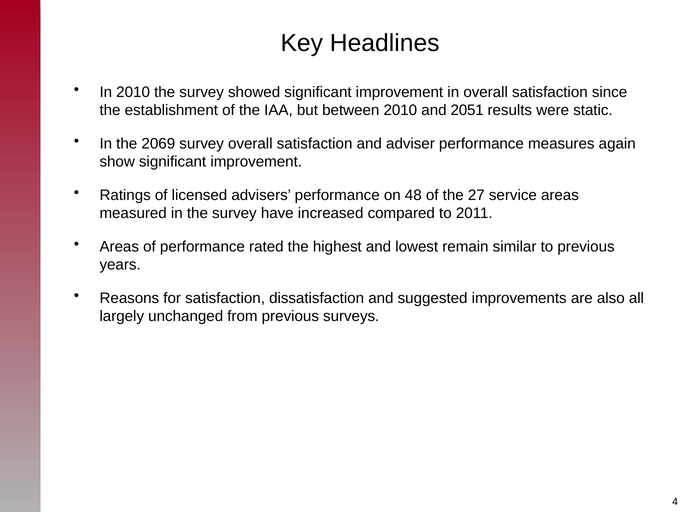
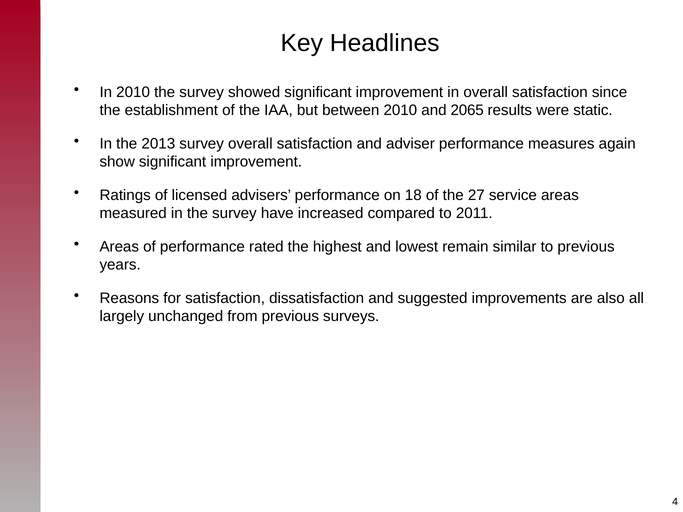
2051: 2051 -> 2065 (467, 110)
2069: 2069 -> 2013 (158, 144)
48: 48 -> 18 (413, 195)
